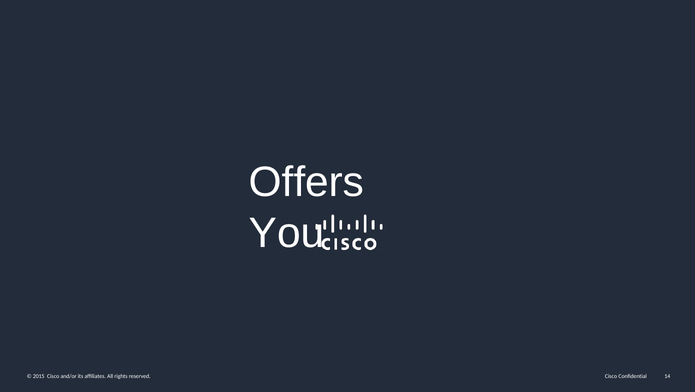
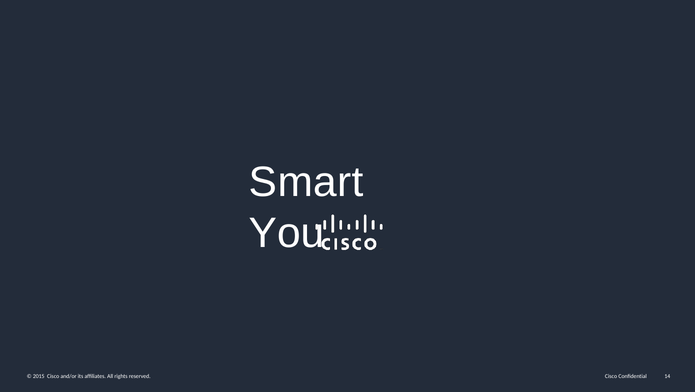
Offers: Offers -> Smart (306, 182)
